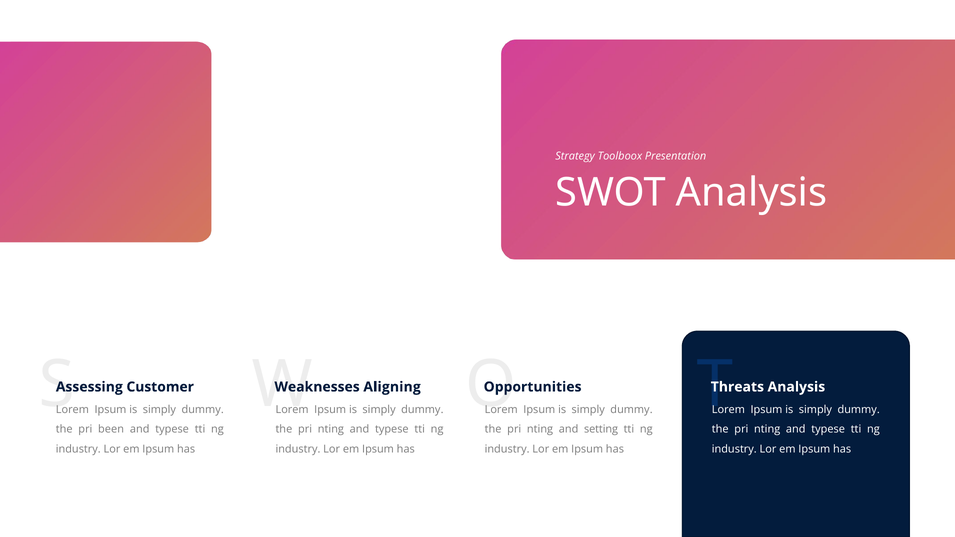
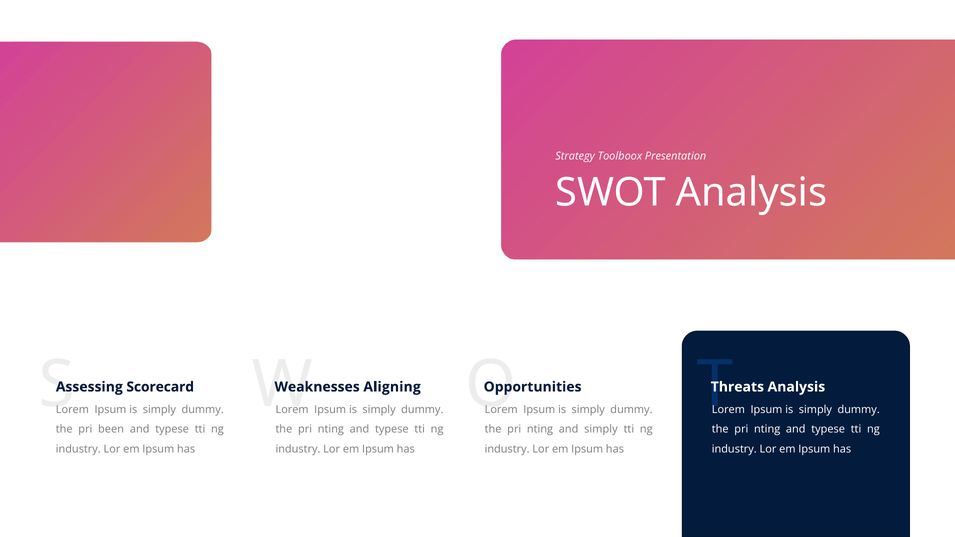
Customer: Customer -> Scorecard (160, 387)
and setting: setting -> simply (601, 429)
